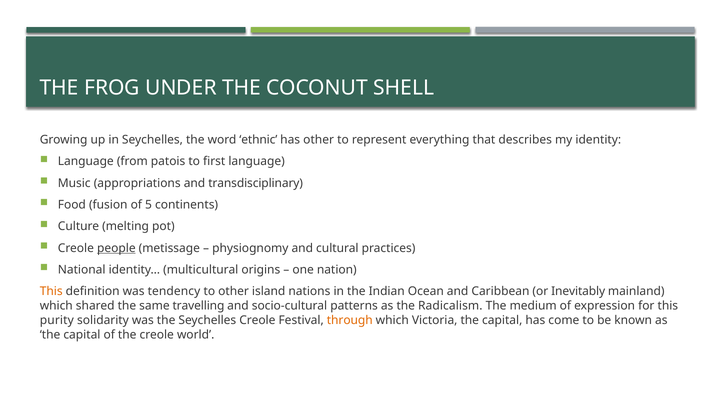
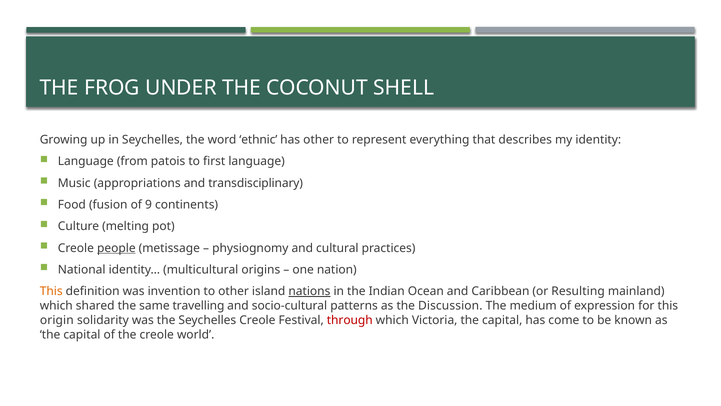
5: 5 -> 9 (149, 205)
tendency: tendency -> invention (174, 291)
nations underline: none -> present (309, 291)
Inevitably: Inevitably -> Resulting (578, 291)
Radicalism: Radicalism -> Discussion (450, 305)
purity: purity -> origin (57, 320)
through colour: orange -> red (350, 320)
